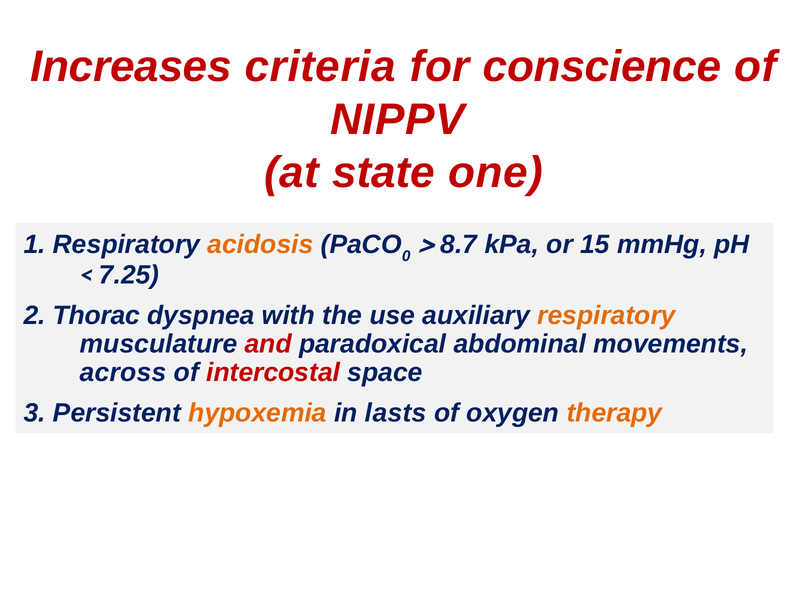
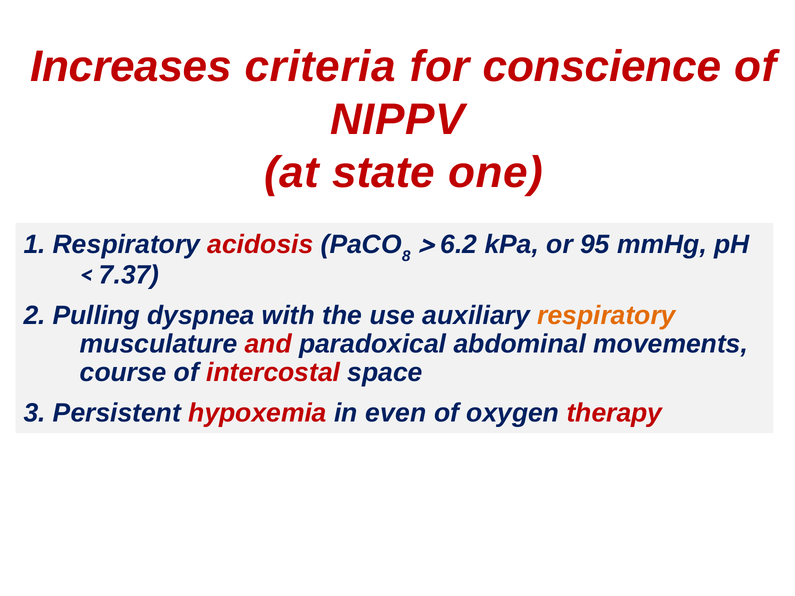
acidosis colour: orange -> red (260, 245)
0: 0 -> 8 (406, 256)
8.7: 8.7 -> 6.2 (459, 245)
15: 15 -> 95 (595, 245)
7.25: 7.25 -> 7.37 (129, 275)
Thorac: Thorac -> Pulling (96, 315)
across: across -> course (123, 373)
hypoxemia colour: orange -> red (258, 413)
lasts: lasts -> even (396, 413)
therapy colour: orange -> red (614, 413)
